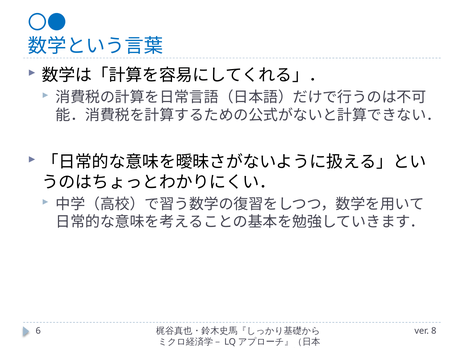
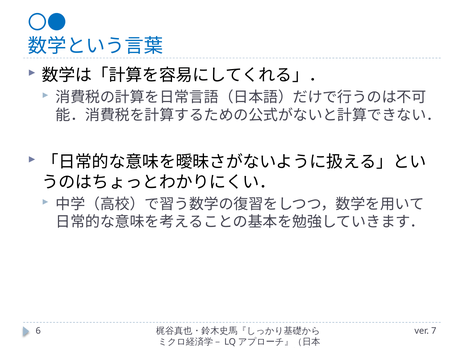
8: 8 -> 7 (434, 331)
